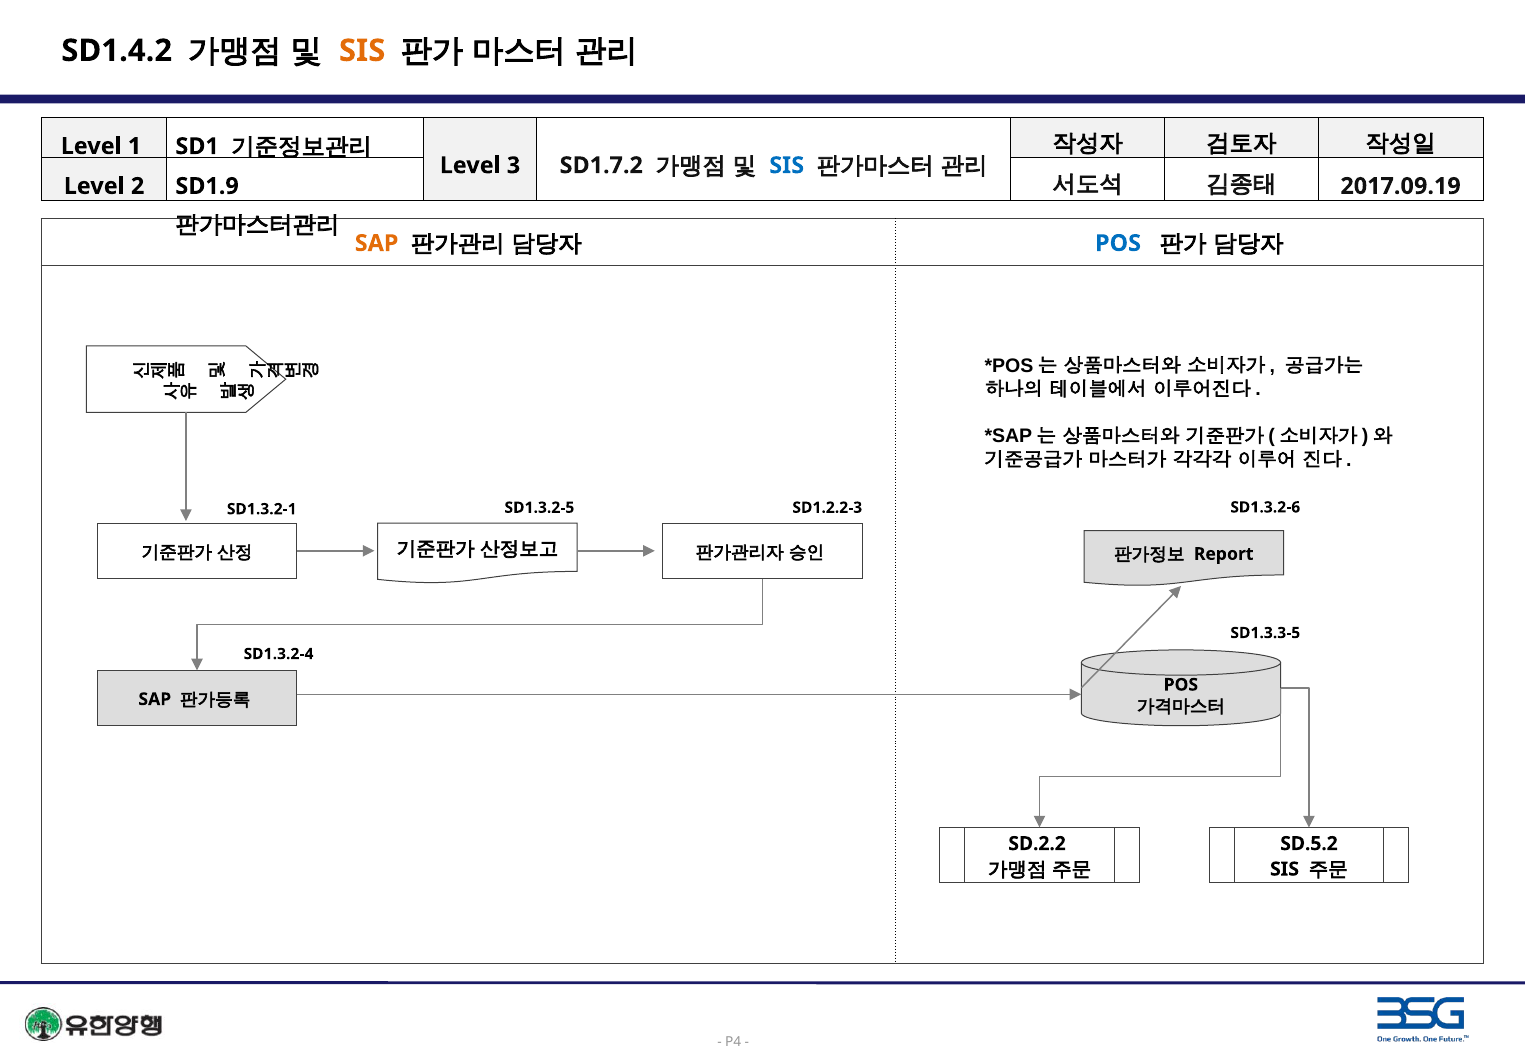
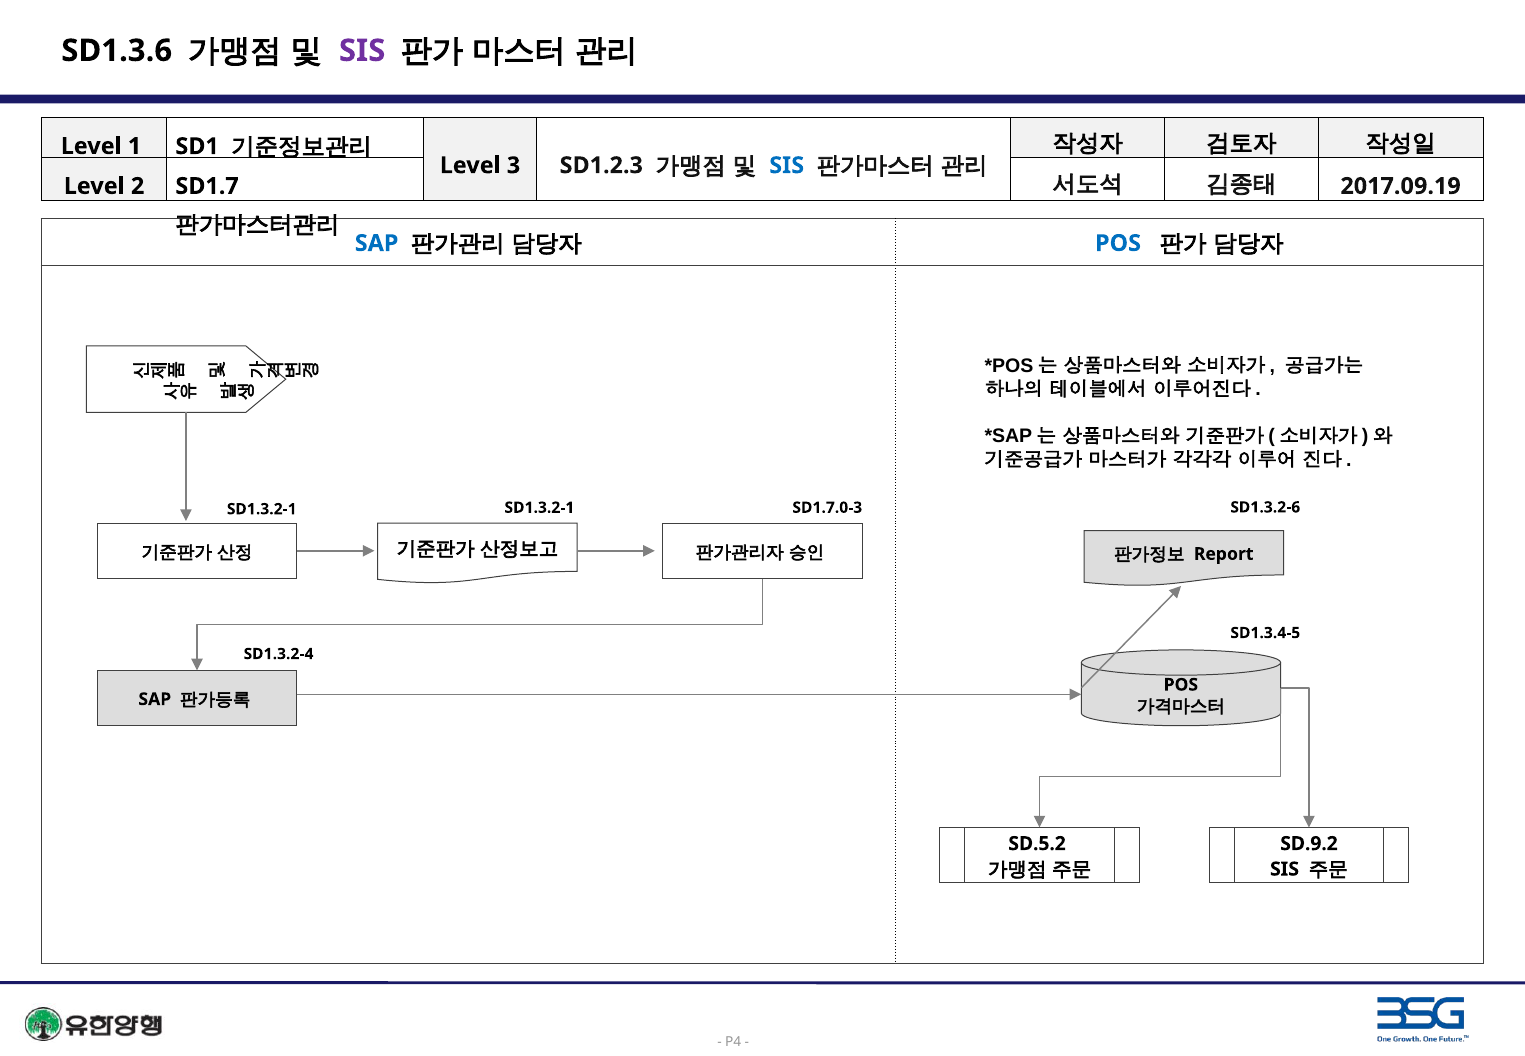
SD1.4.2: SD1.4.2 -> SD1.3.6 (117, 51)
SIS colour: orange -> purple (362, 51)
SD1.7.2: SD1.7.2 -> SD1.2.3 (601, 165)
SD1.9: SD1.9 -> SD1.7 (207, 186)
SAP colour: orange -> blue (377, 243)
SD1.2.2-3: SD1.2.2-3 -> SD1.7.0-3 (827, 508)
SD1.3.2-1 SD1.3.2-5: SD1.3.2-5 -> SD1.3.2-1 (539, 508)
SD1.3.3-5: SD1.3.3-5 -> SD1.3.4-5 (1265, 633)
SD.2.2: SD.2.2 -> SD.5.2 (1037, 844)
SD.5.2: SD.5.2 -> SD.9.2 (1309, 844)
